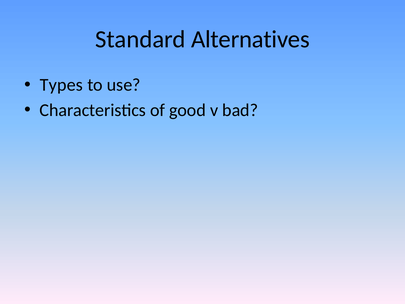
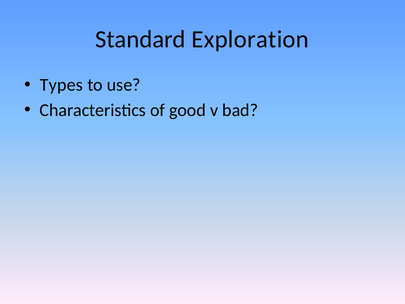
Alternatives: Alternatives -> Exploration (250, 39)
